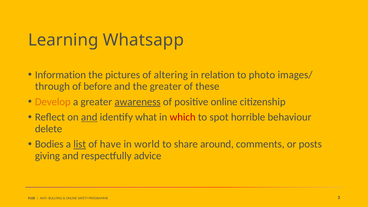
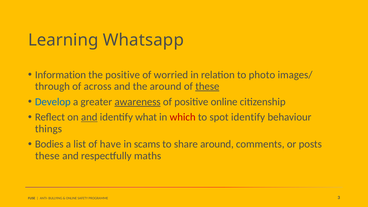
the pictures: pictures -> positive (123, 75)
altering: altering -> worried (171, 75)
before: before -> across (98, 86)
the greater: greater -> around (166, 86)
these underline: none -> present (207, 86)
Develop colour: orange -> blue (53, 102)
spot horrible: horrible -> identify (248, 117)
delete: delete -> things (48, 129)
list underline: present -> none (80, 144)
world: world -> scams (147, 144)
giving: giving -> these (47, 156)
advice: advice -> maths (148, 156)
